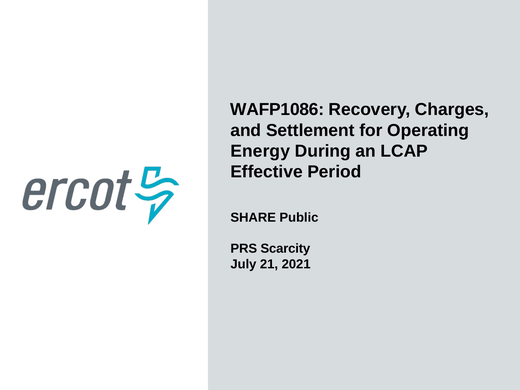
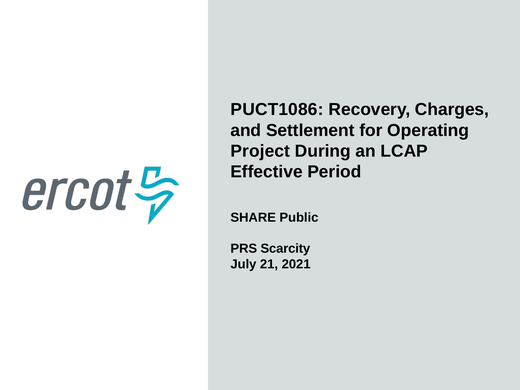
WAFP1086: WAFP1086 -> PUCT1086 (277, 109)
Energy: Energy -> Project (260, 151)
